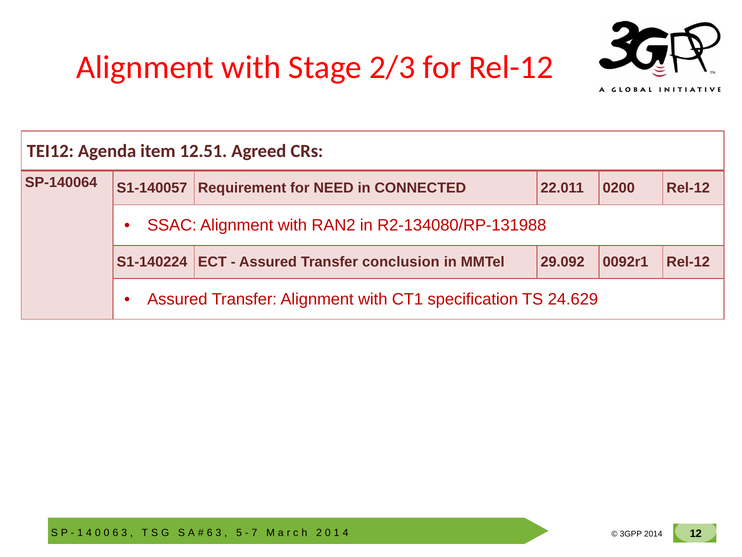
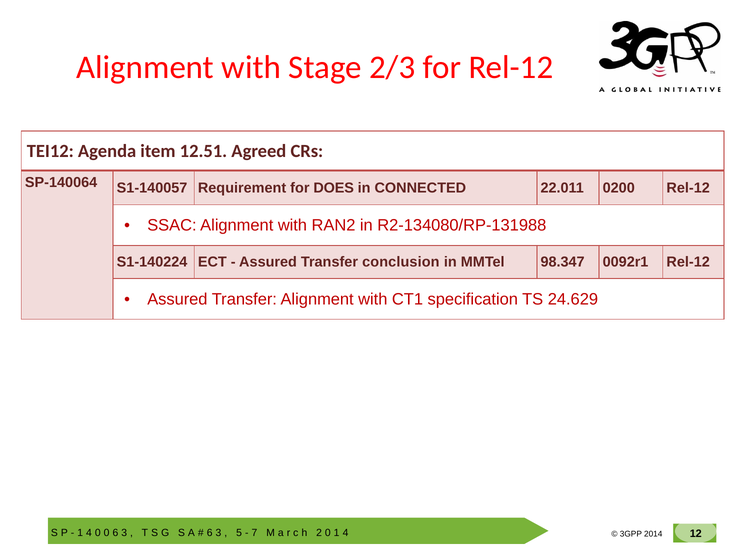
NEED: NEED -> DOES (334, 188)
29.092: 29.092 -> 98.347 (563, 262)
